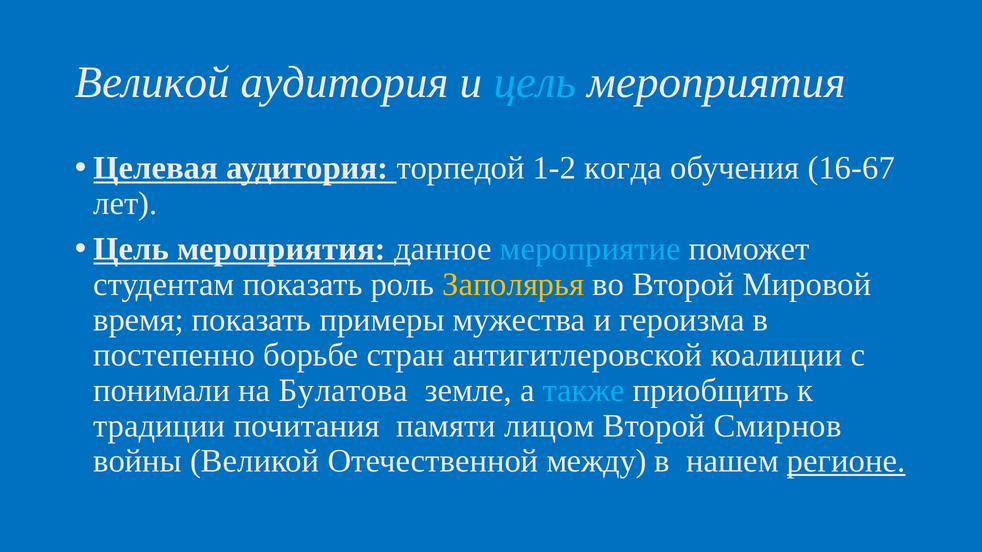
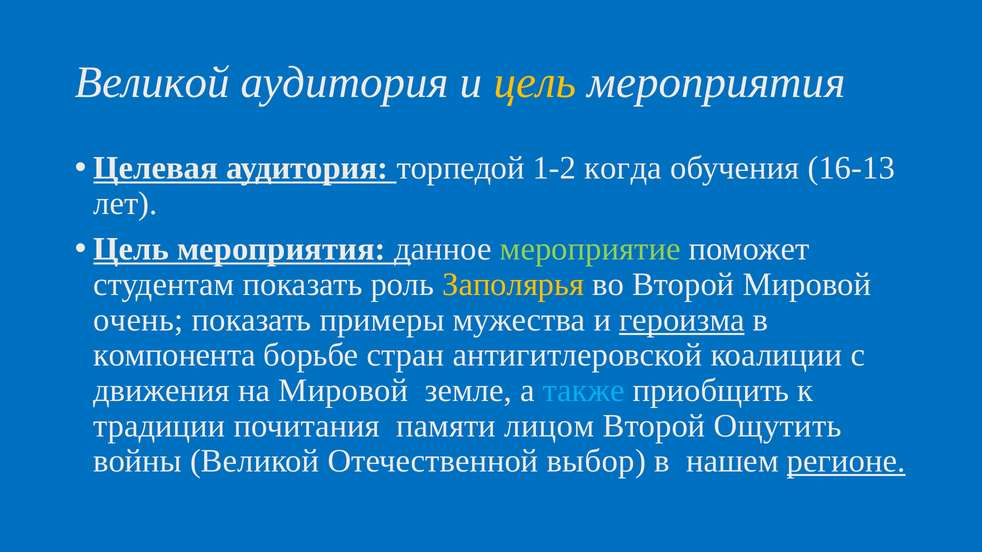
цель colour: light blue -> yellow (535, 82)
16-67: 16-67 -> 16-13 (851, 168)
мероприятие colour: light blue -> light green (590, 249)
время: время -> очень (138, 320)
героизма underline: none -> present (682, 320)
постепенно: постепенно -> компонента (174, 355)
понимали: понимали -> движения (162, 391)
на Булатова: Булатова -> Мировой (343, 391)
Смирнов: Смирнов -> Ощутить (778, 426)
между: между -> выбор (596, 461)
